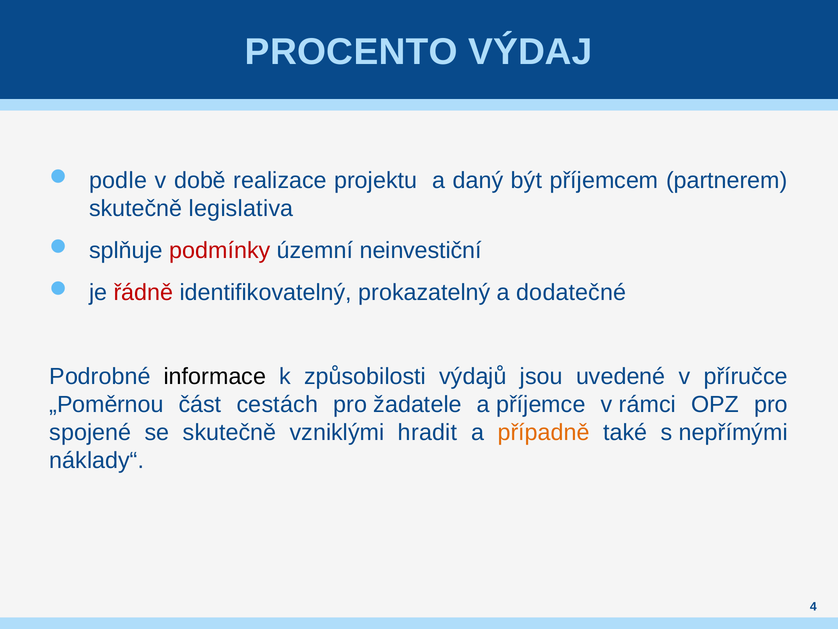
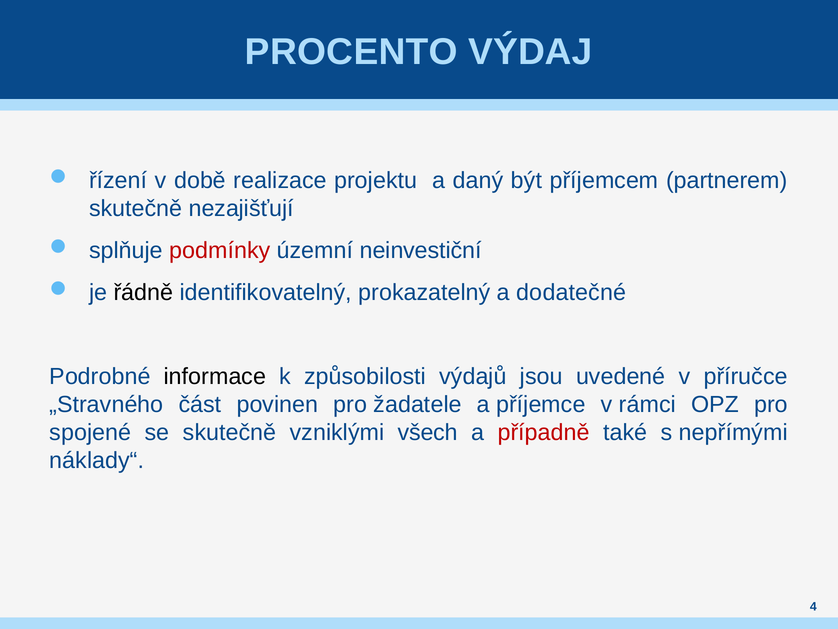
podle: podle -> řízení (118, 181)
legislativa: legislativa -> nezajišťují (241, 209)
řádně colour: red -> black (143, 292)
„Poměrnou: „Poměrnou -> „Stravného (106, 404)
cestách: cestách -> povinen (277, 404)
hradit: hradit -> všech (428, 432)
případně colour: orange -> red (544, 432)
